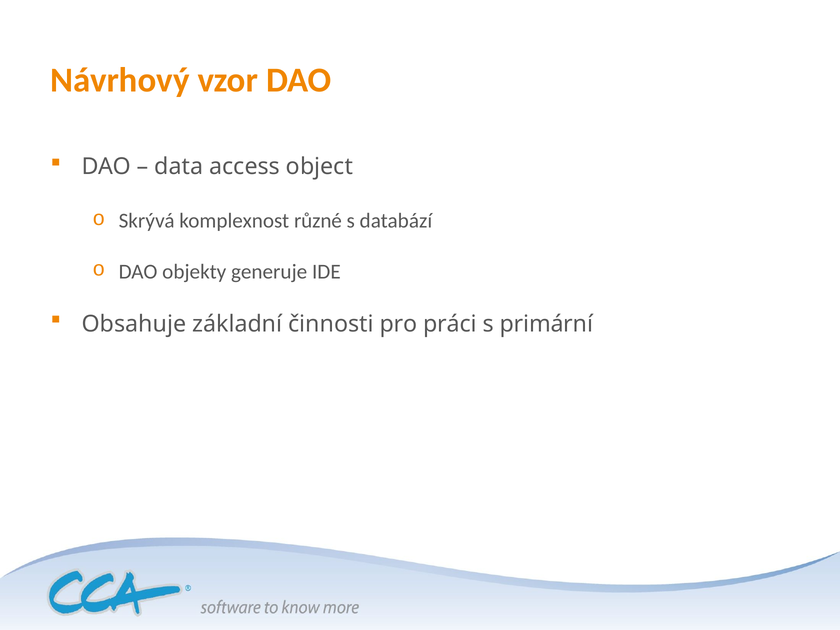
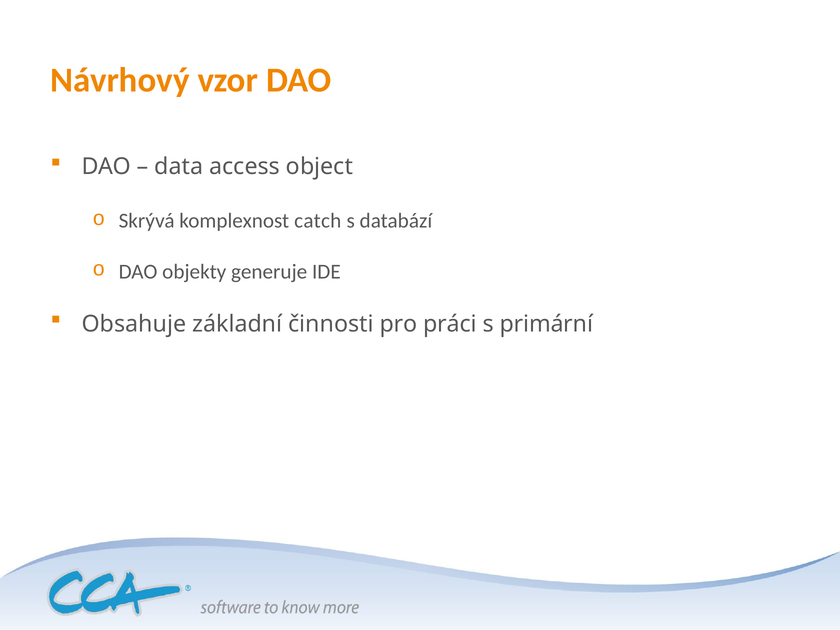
různé: různé -> catch (318, 221)
